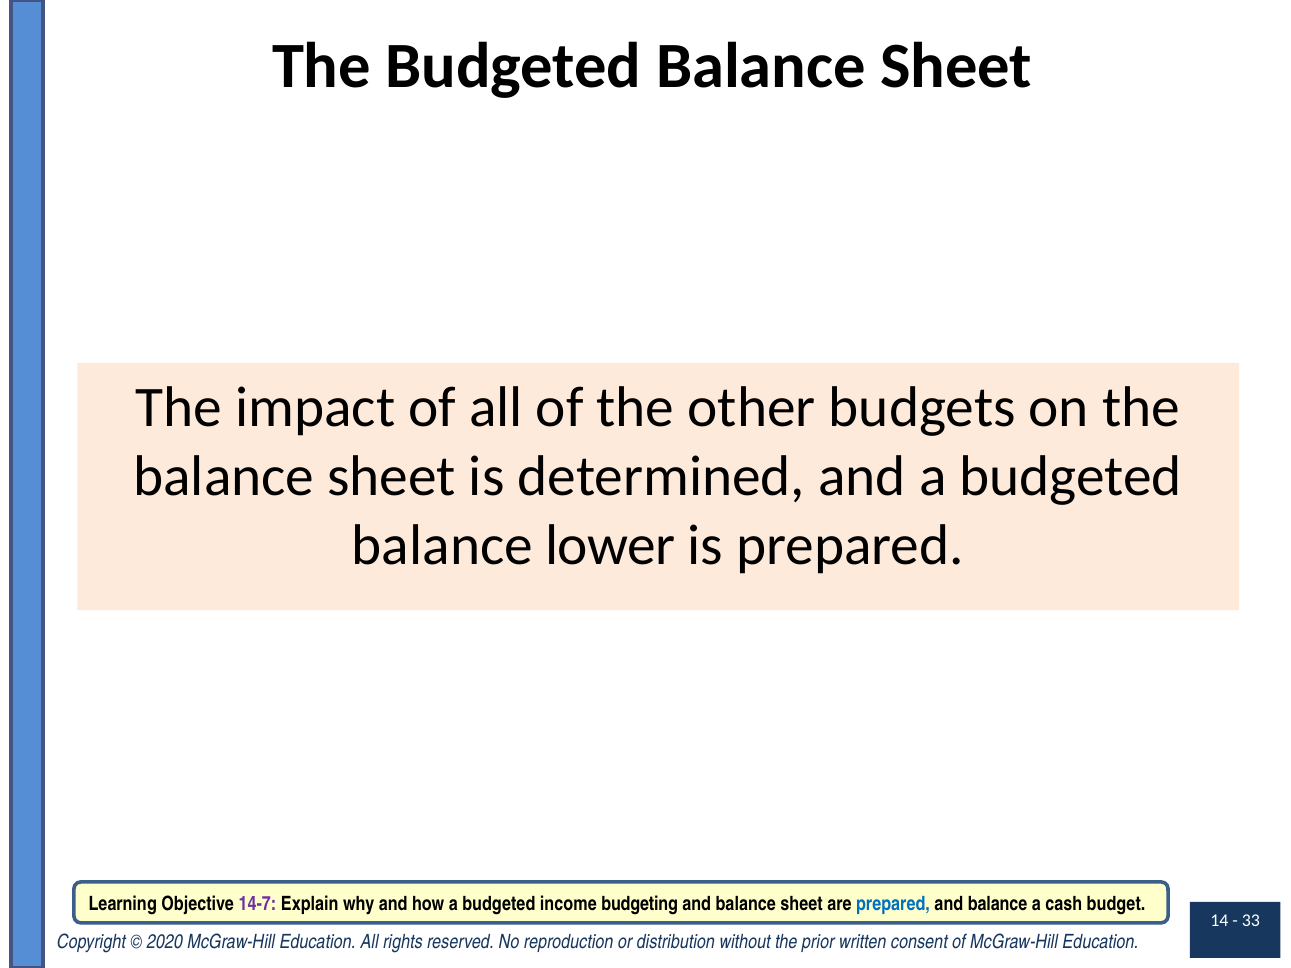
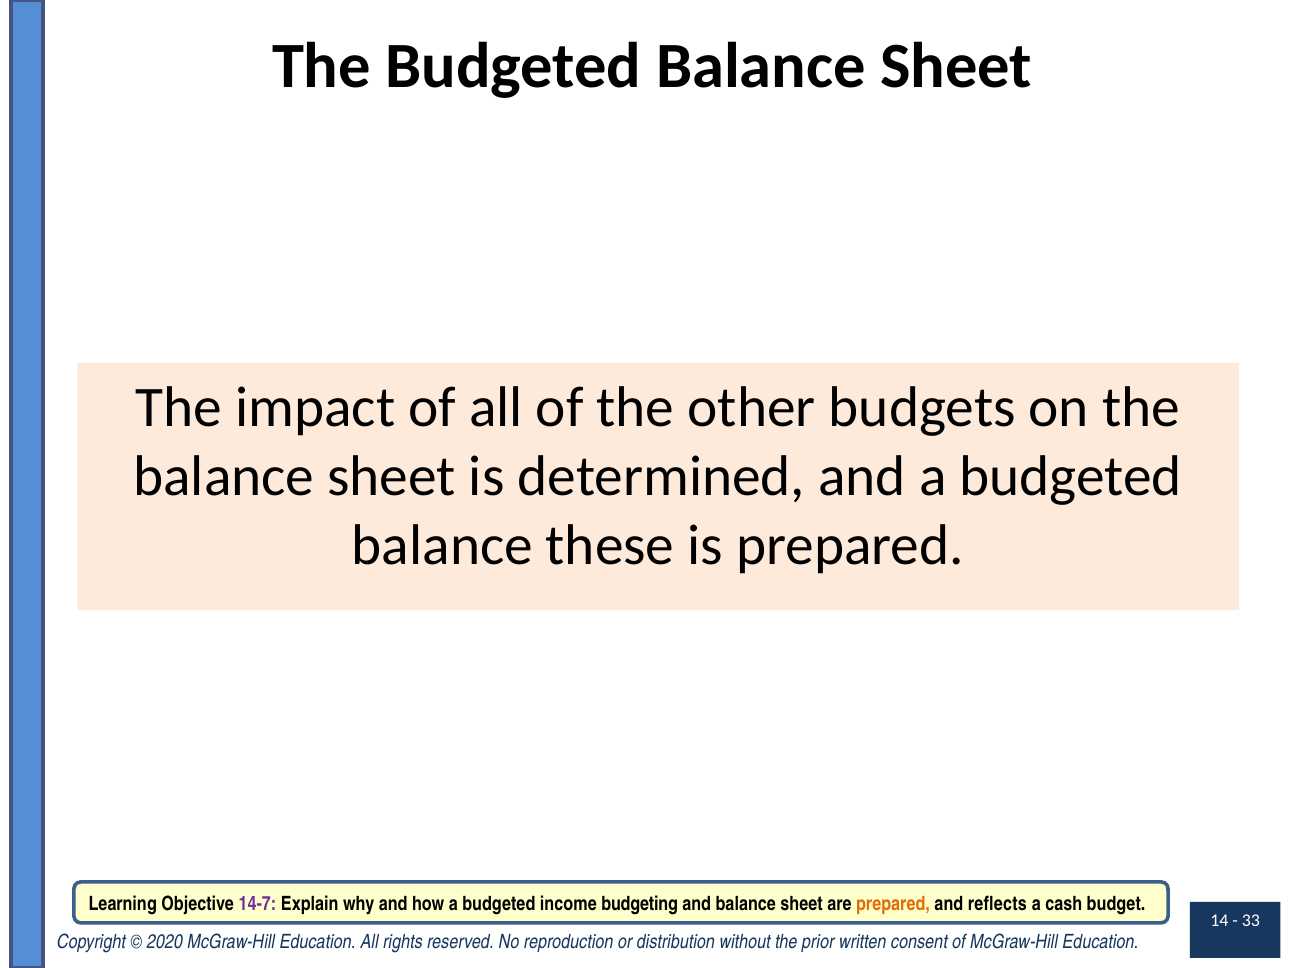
lower: lower -> these (610, 546)
prepared colour: blue -> orange (893, 904)
balance: balance -> reflects (997, 904)
